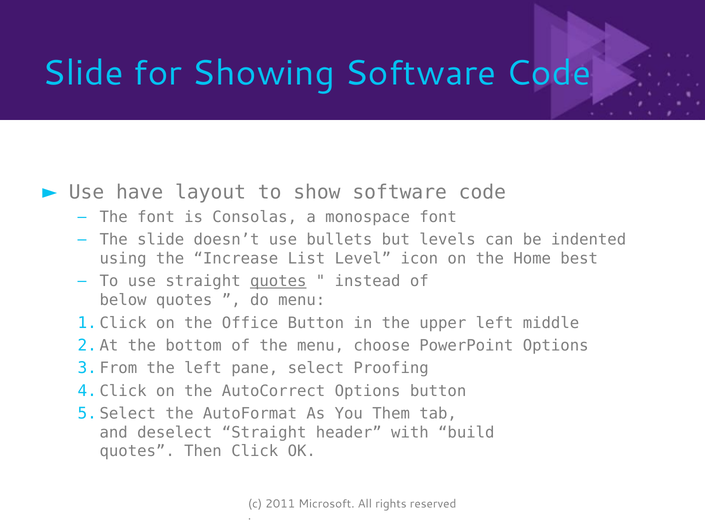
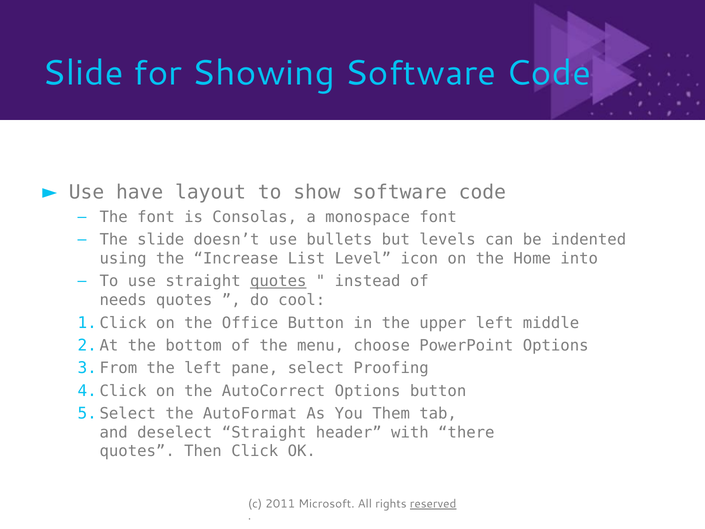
best: best -> into (579, 258)
below: below -> needs (123, 300)
do menu: menu -> cool (302, 300)
build: build -> there (466, 432)
reserved underline: none -> present (433, 504)
